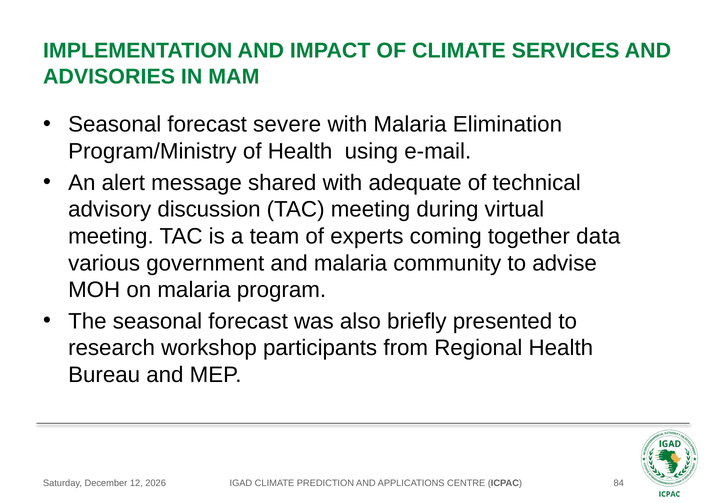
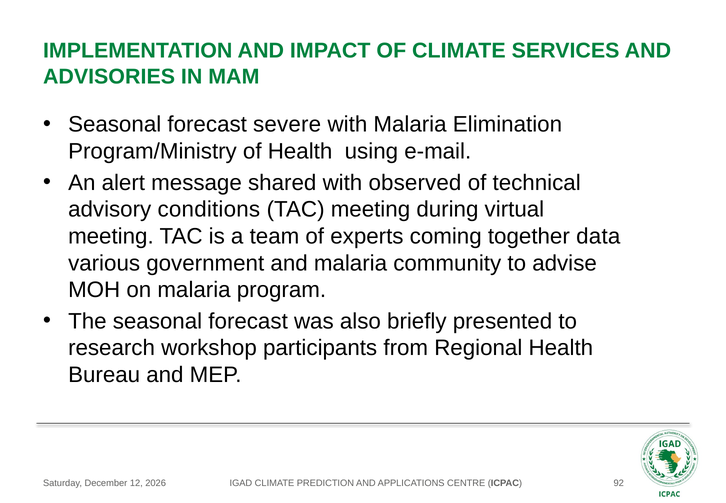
adequate: adequate -> observed (415, 183)
discussion: discussion -> conditions (209, 209)
84: 84 -> 92 (619, 483)
